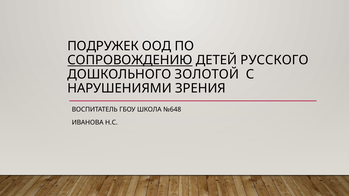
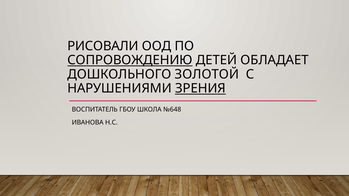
ПОДРУЖЕК: ПОДРУЖЕК -> РИСОВАЛИ (103, 46)
РУССКОГО: РУССКОГО -> ОБЛАДАЕТ (275, 60)
ЗРЕНИЯ underline: none -> present (200, 89)
